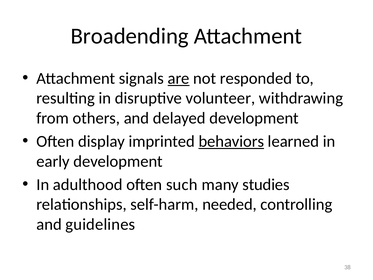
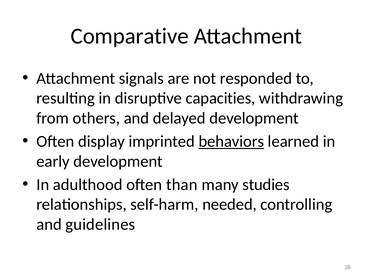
Broadending: Broadending -> Comparative (130, 36)
are underline: present -> none (179, 78)
volunteer: volunteer -> capacities (220, 98)
such: such -> than (182, 184)
